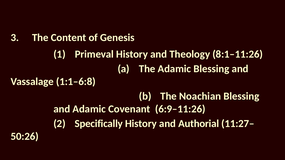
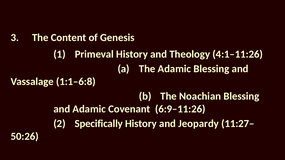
8:1–11:26: 8:1–11:26 -> 4:1–11:26 (238, 54)
Authorial: Authorial -> Jeopardy (199, 124)
